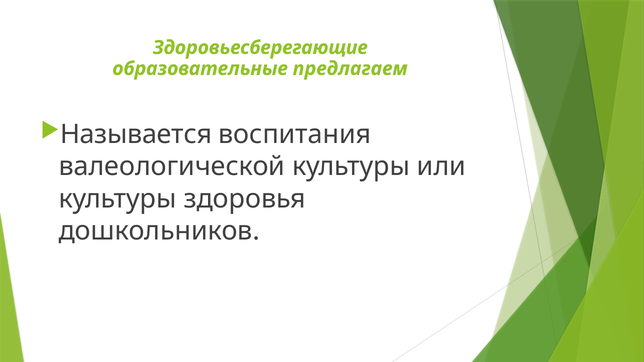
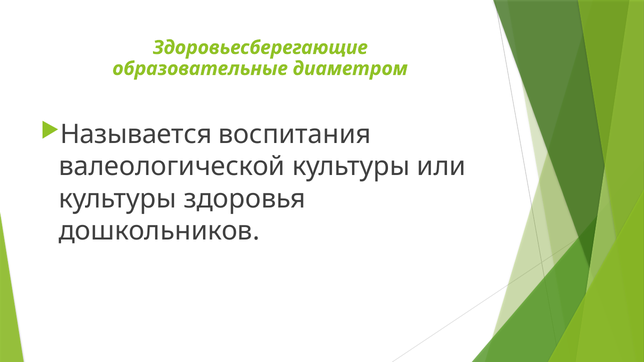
предлагаем: предлагаем -> диаметром (350, 69)
